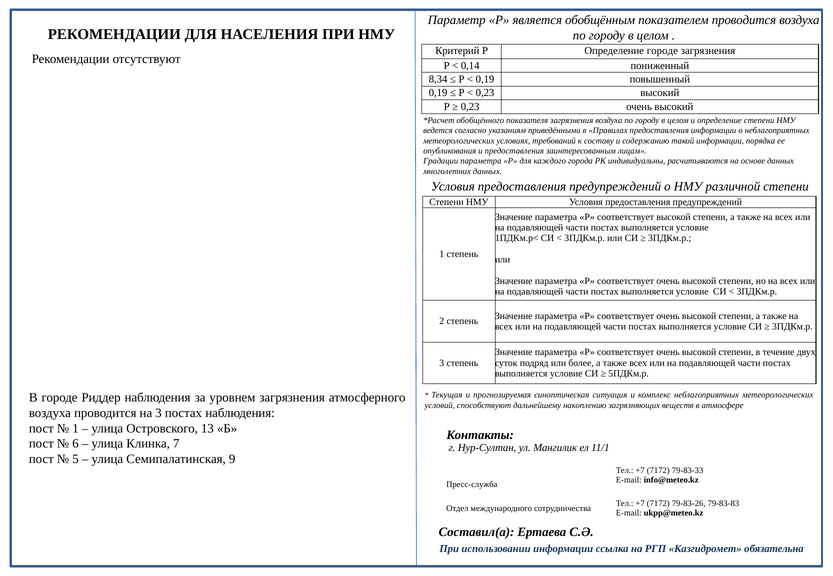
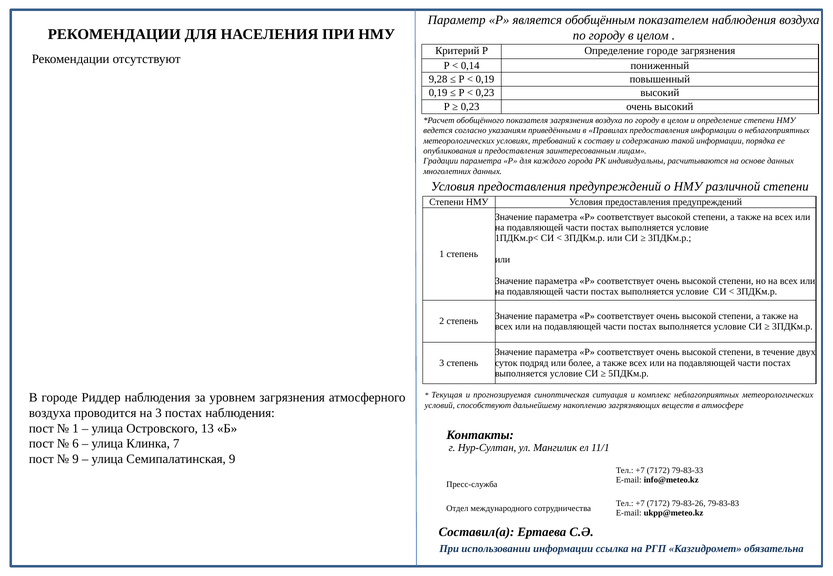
показателем проводится: проводится -> наблюдения (744, 20)
8,34: 8,34 -> 9,28 (438, 79)
5: 5 -> 9 (76, 460)
